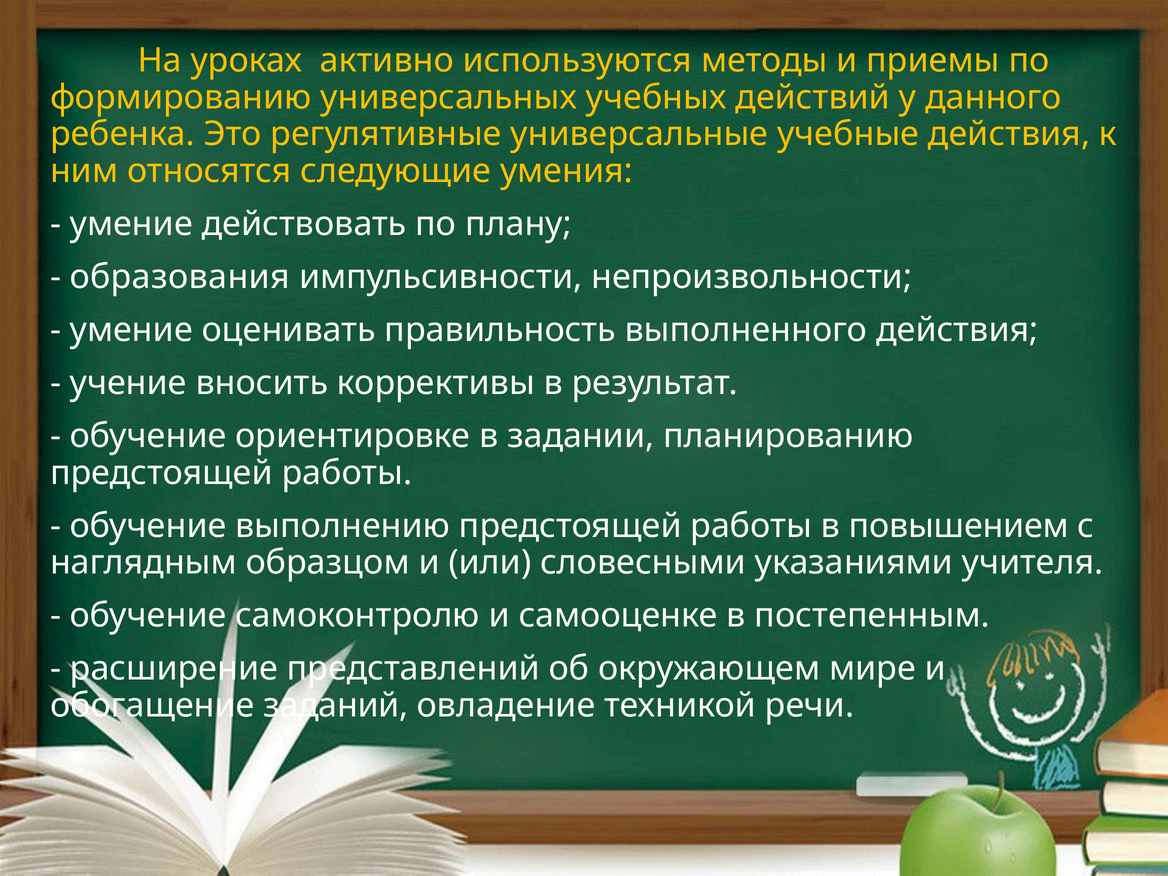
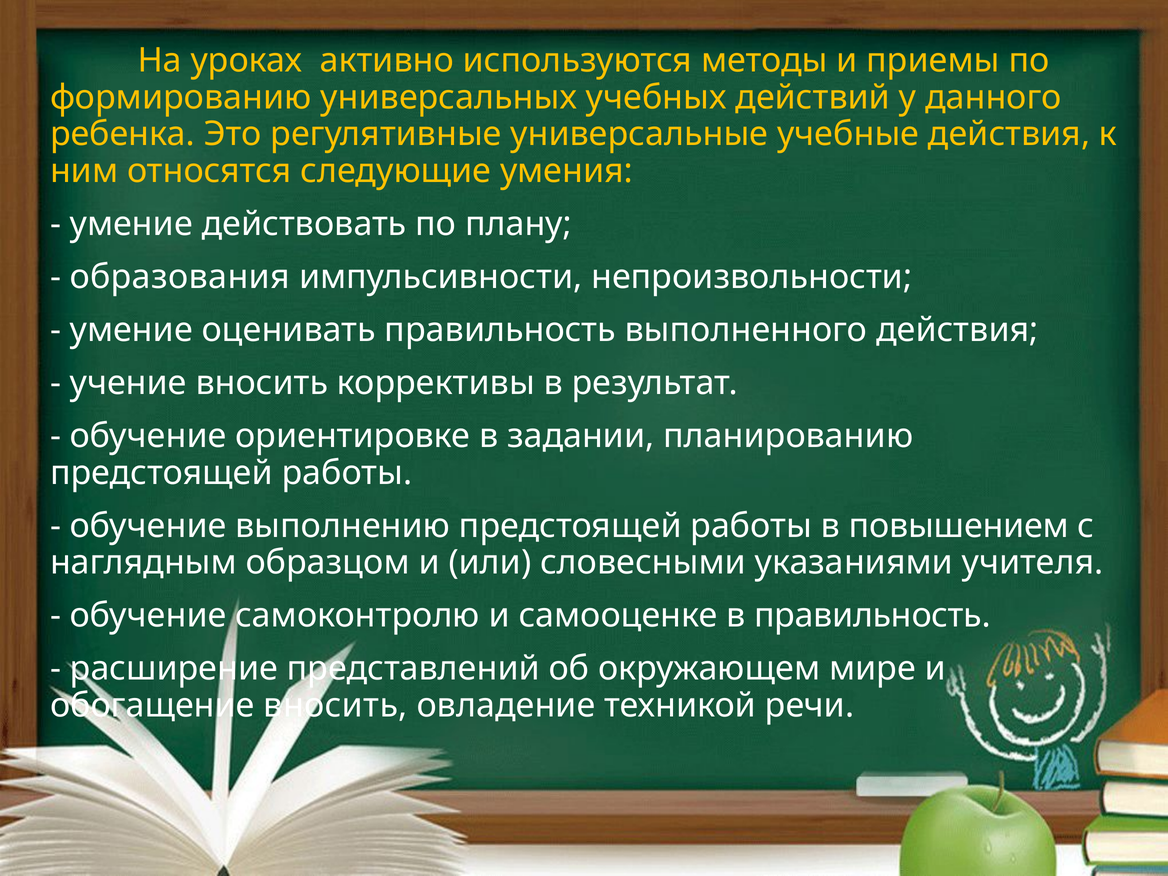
в постепенным: постепенным -> правильность (872, 616)
обогащение заданий: заданий -> вносить (336, 706)
